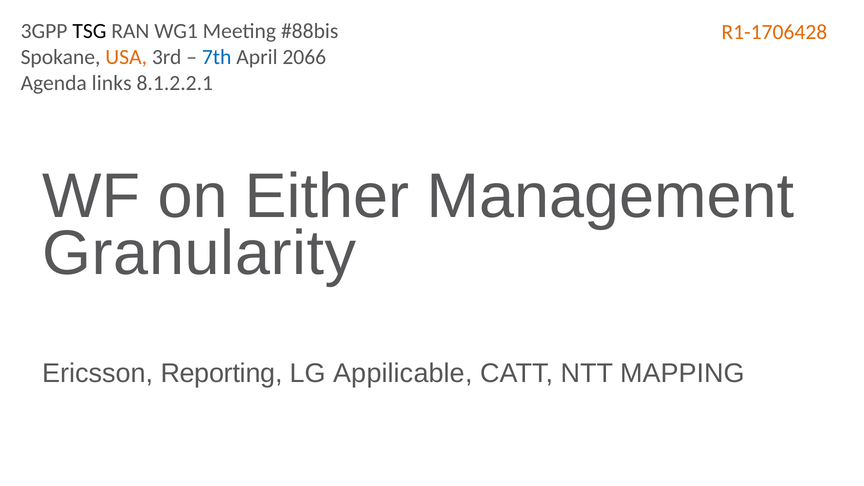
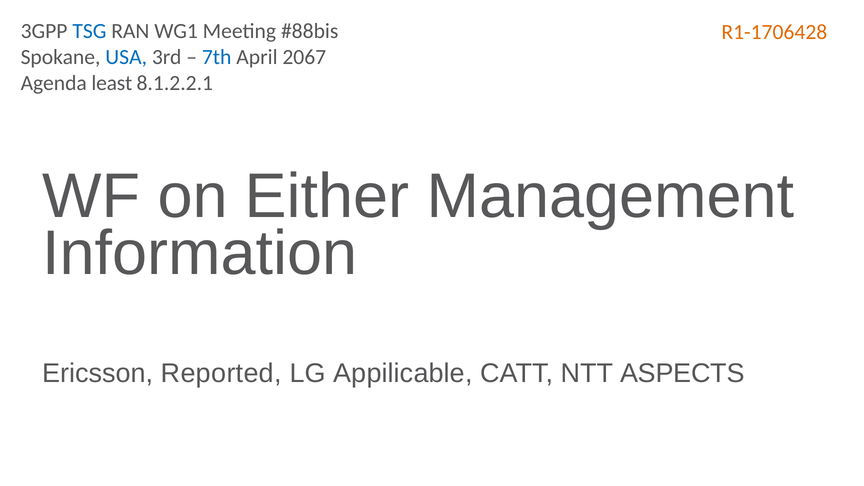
TSG colour: black -> blue (89, 31)
USA colour: orange -> blue (126, 57)
2066: 2066 -> 2067 (304, 57)
links: links -> least (112, 83)
Granularity: Granularity -> Information (200, 253)
Reporting: Reporting -> Reported (221, 373)
MAPPING: MAPPING -> ASPECTS (682, 373)
